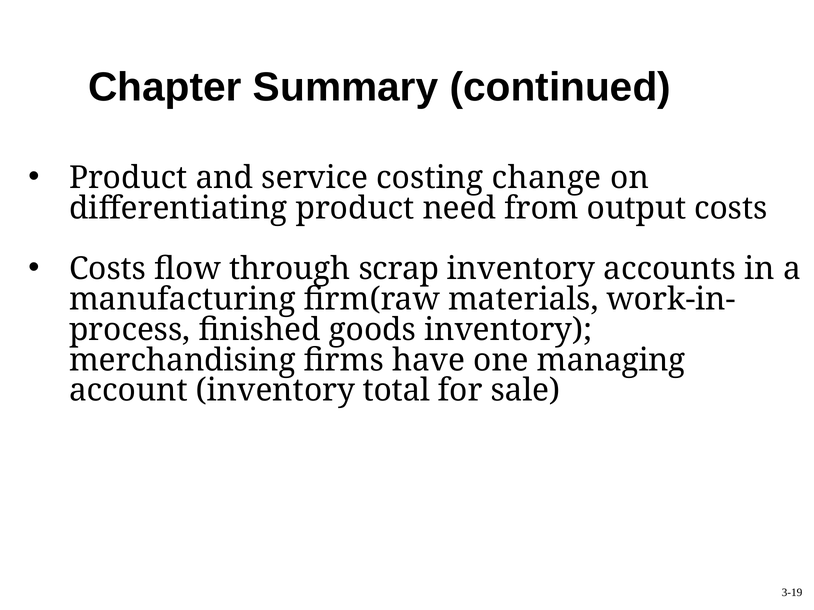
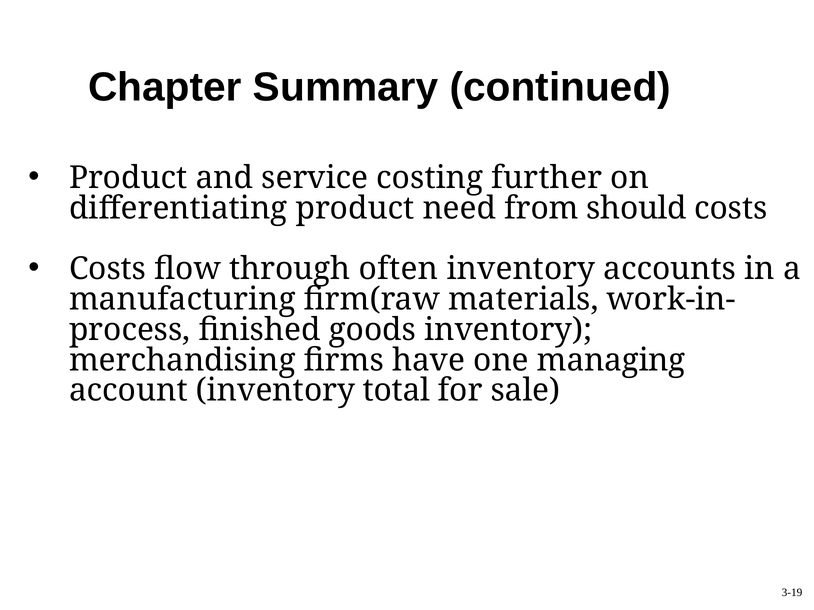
change: change -> further (547, 178)
output: output -> should (637, 208)
scrap: scrap -> often (399, 269)
